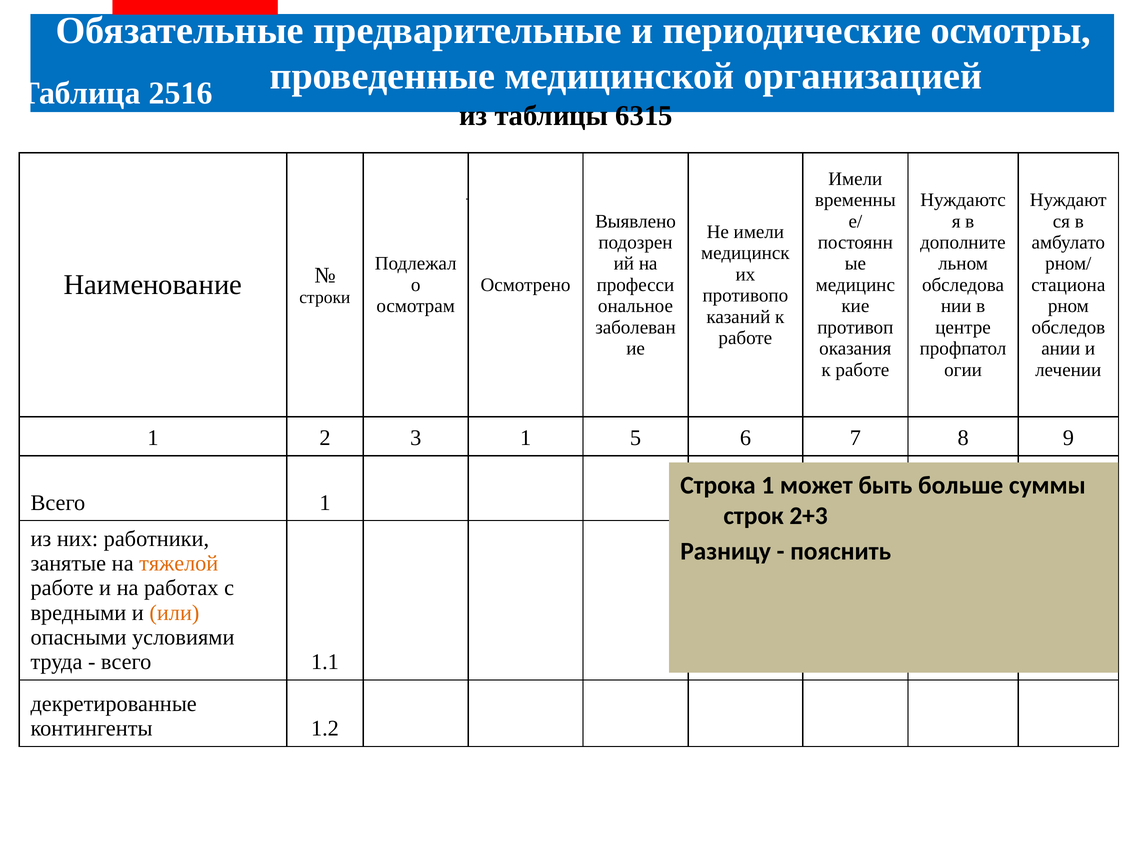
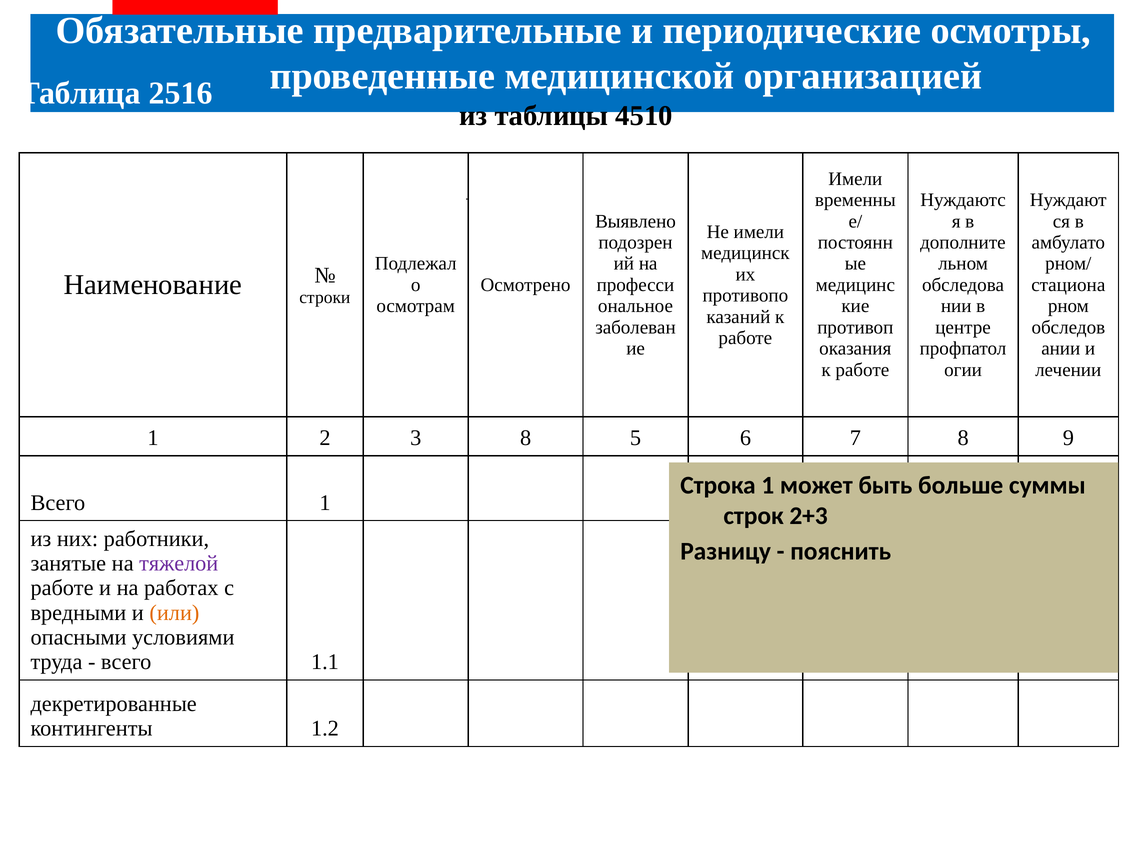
6315: 6315 -> 4510 (644, 116)
3 1: 1 -> 8 (526, 438)
тяжелой colour: orange -> purple (179, 564)
